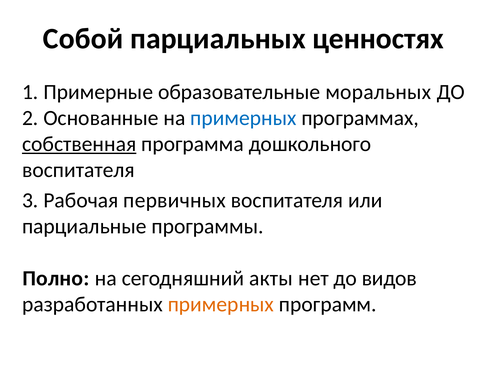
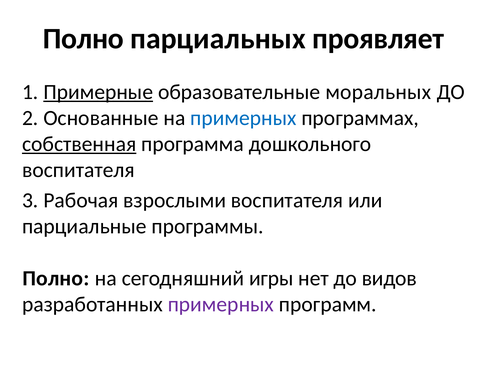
Собой: Собой -> Полно (83, 39)
ценностях: ценностях -> проявляет (378, 39)
Примерные underline: none -> present (98, 92)
первичных: первичных -> взрослыми (175, 200)
акты: акты -> игры (271, 278)
примерных colour: orange -> purple (221, 304)
